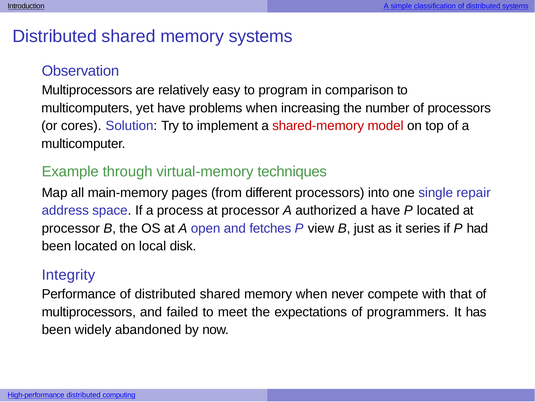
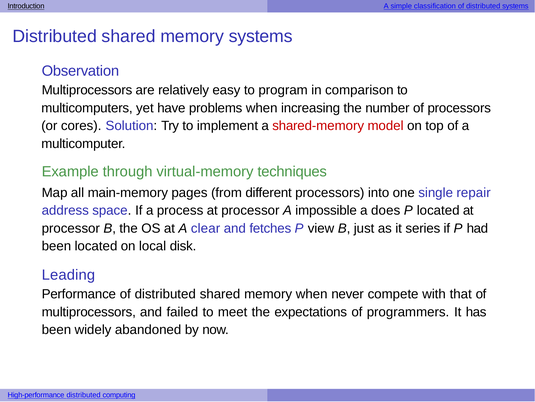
authorized: authorized -> impossible (326, 210)
a have: have -> does (386, 210)
open: open -> clear (206, 228)
Integrity: Integrity -> Leading (68, 275)
